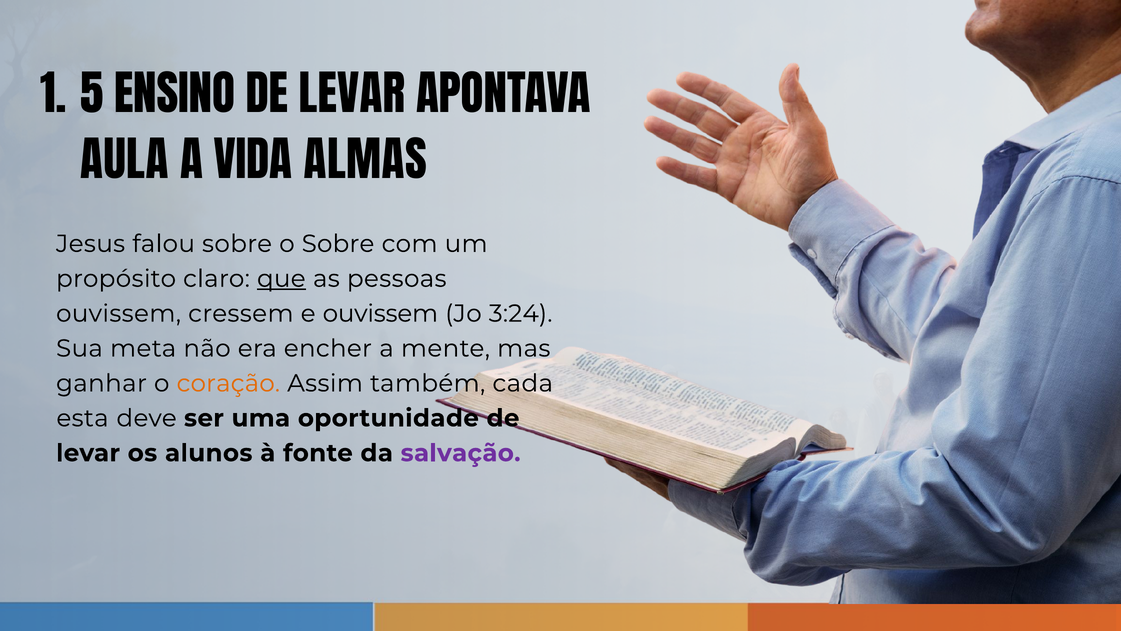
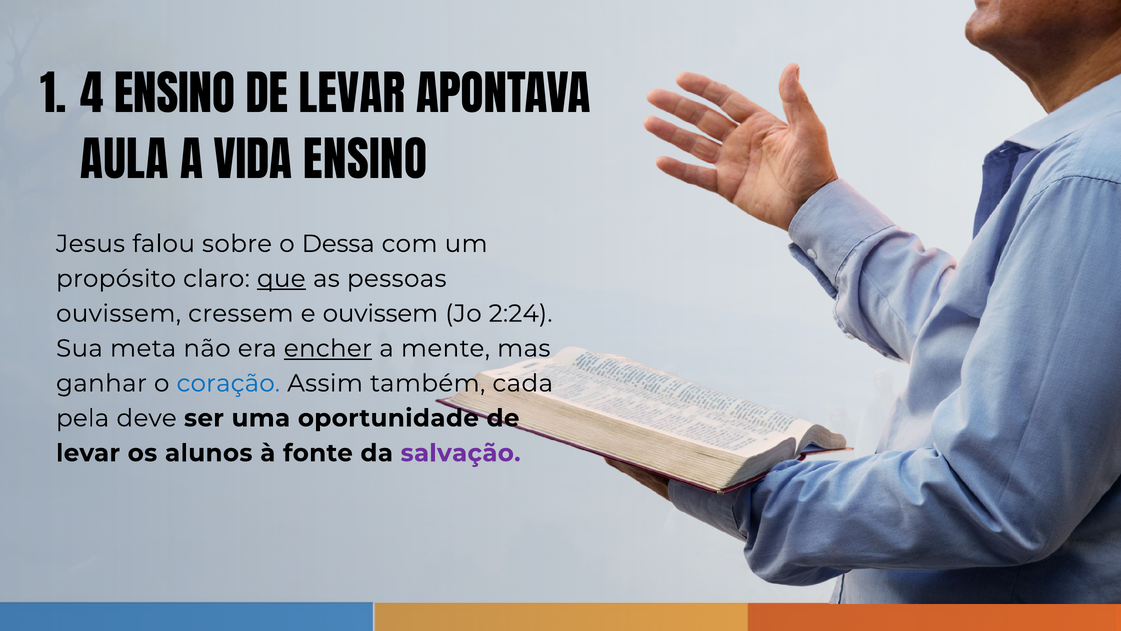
5: 5 -> 4 (92, 96)
VIDA ALMAS: ALMAS -> ENSINO (365, 162)
o Sobre: Sobre -> Dessa (338, 244)
3:24: 3:24 -> 2:24 (521, 313)
encher underline: none -> present (328, 348)
coração colour: orange -> blue (228, 383)
esta: esta -> pela (83, 418)
